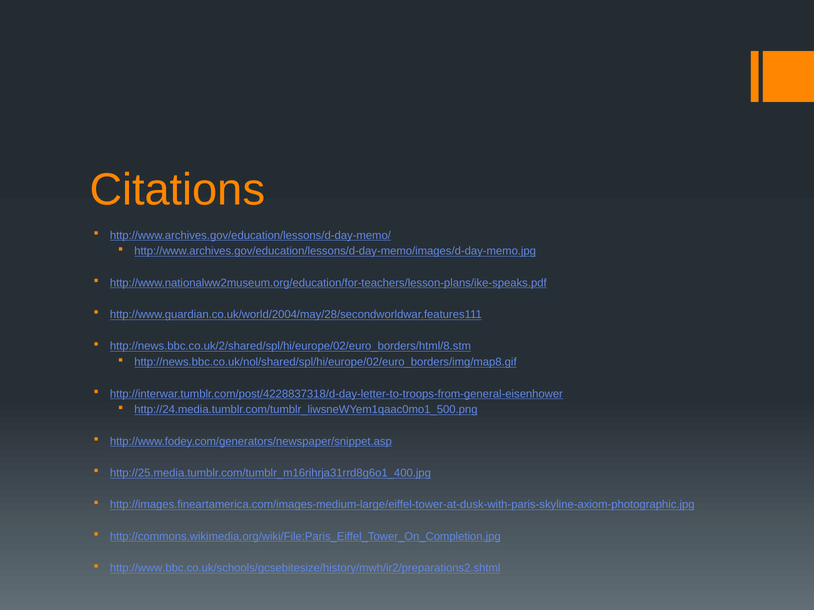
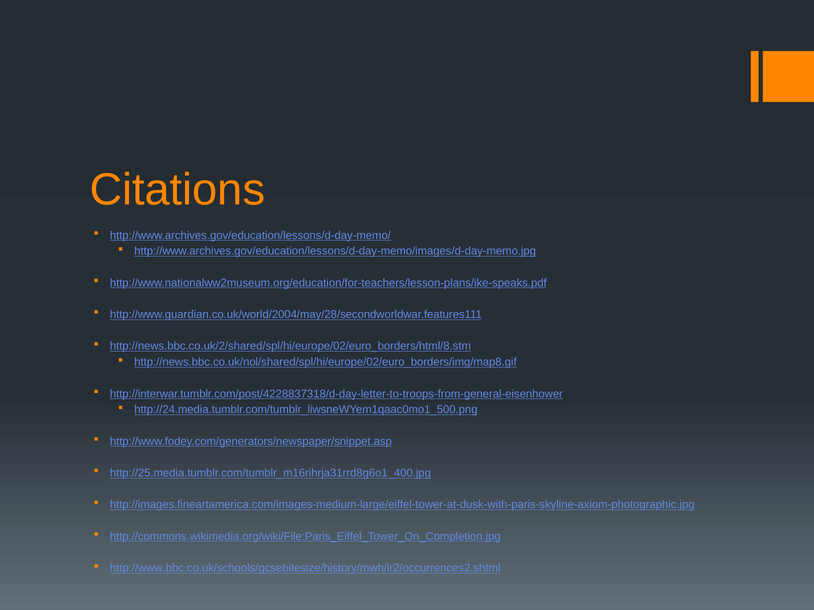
http://www.bbc.co.uk/schools/gcsebitesize/history/mwh/ir2/preparations2.shtml: http://www.bbc.co.uk/schools/gcsebitesize/history/mwh/ir2/preparations2.shtml -> http://www.bbc.co.uk/schools/gcsebitesize/history/mwh/ir2/occurrences2.shtml (305, 569)
